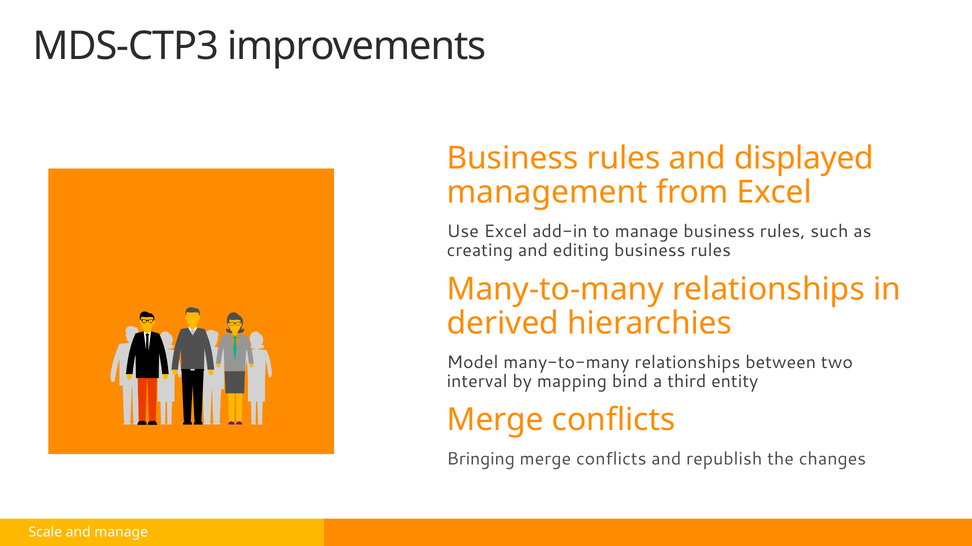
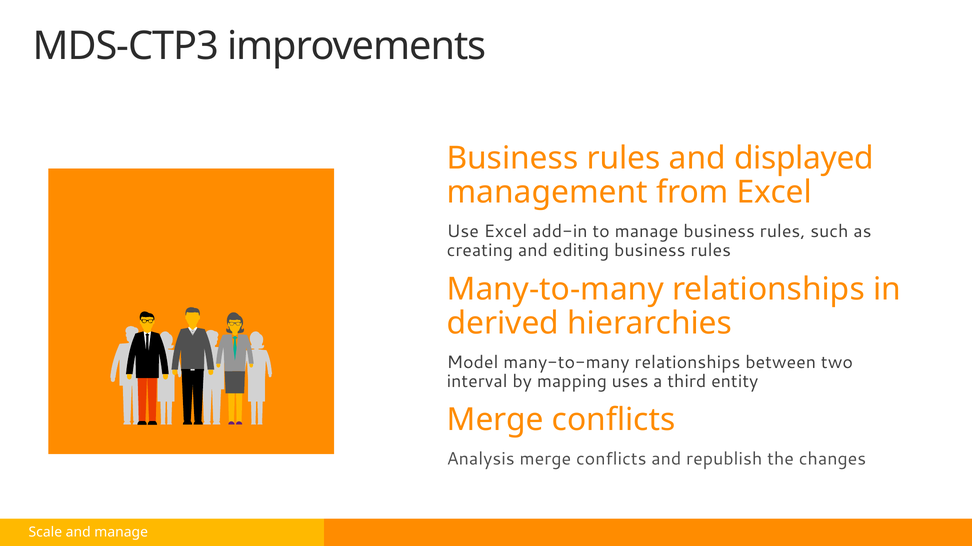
bind: bind -> uses (630, 382)
Bringing: Bringing -> Analysis (481, 459)
